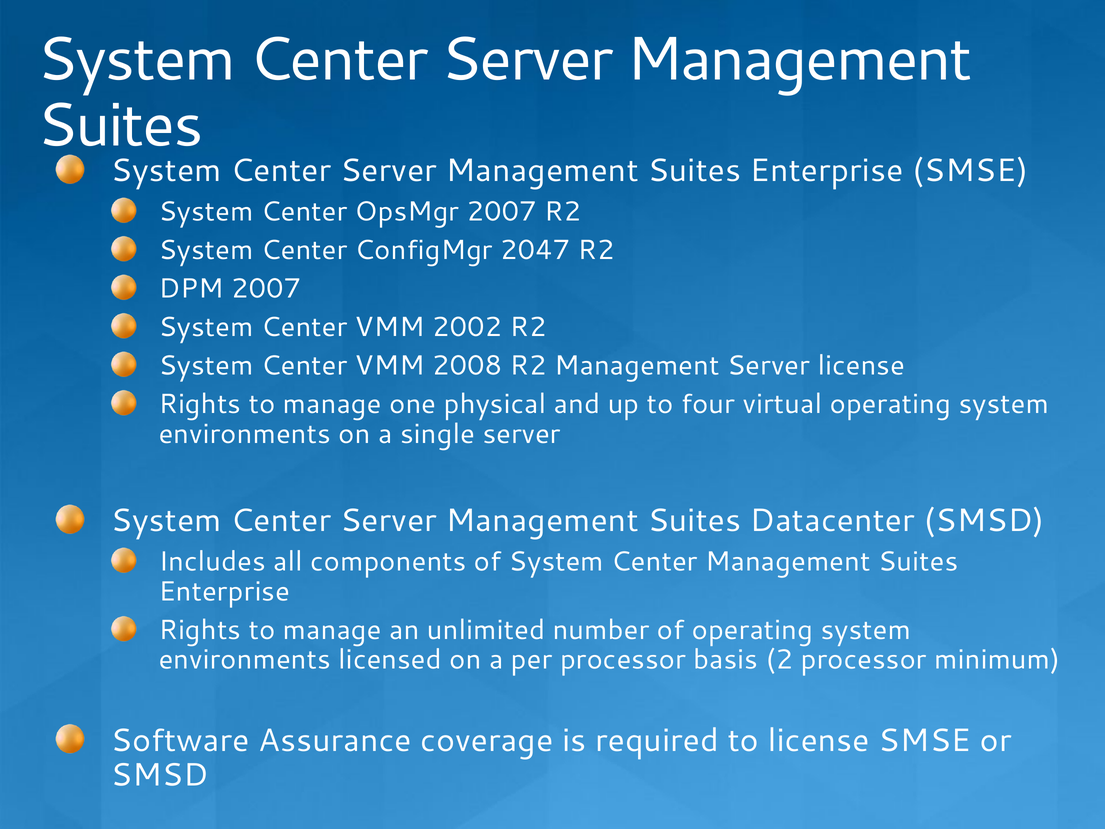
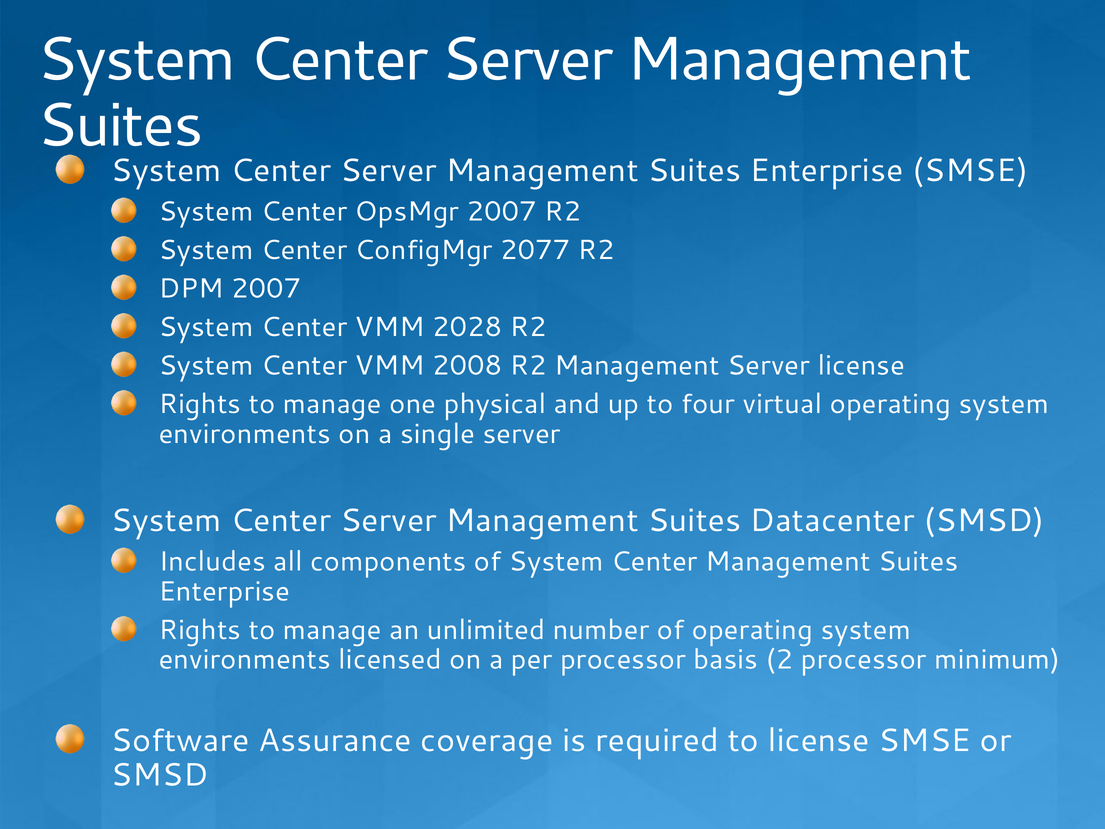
2047: 2047 -> 2077 (535, 250)
2002: 2002 -> 2028 (467, 327)
